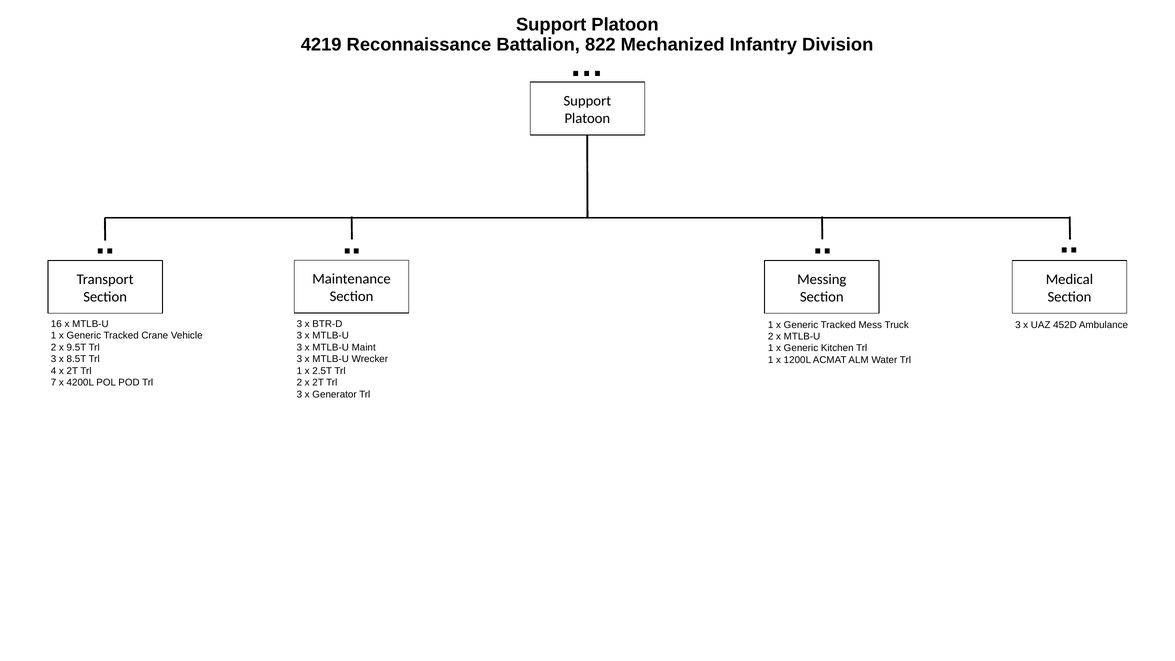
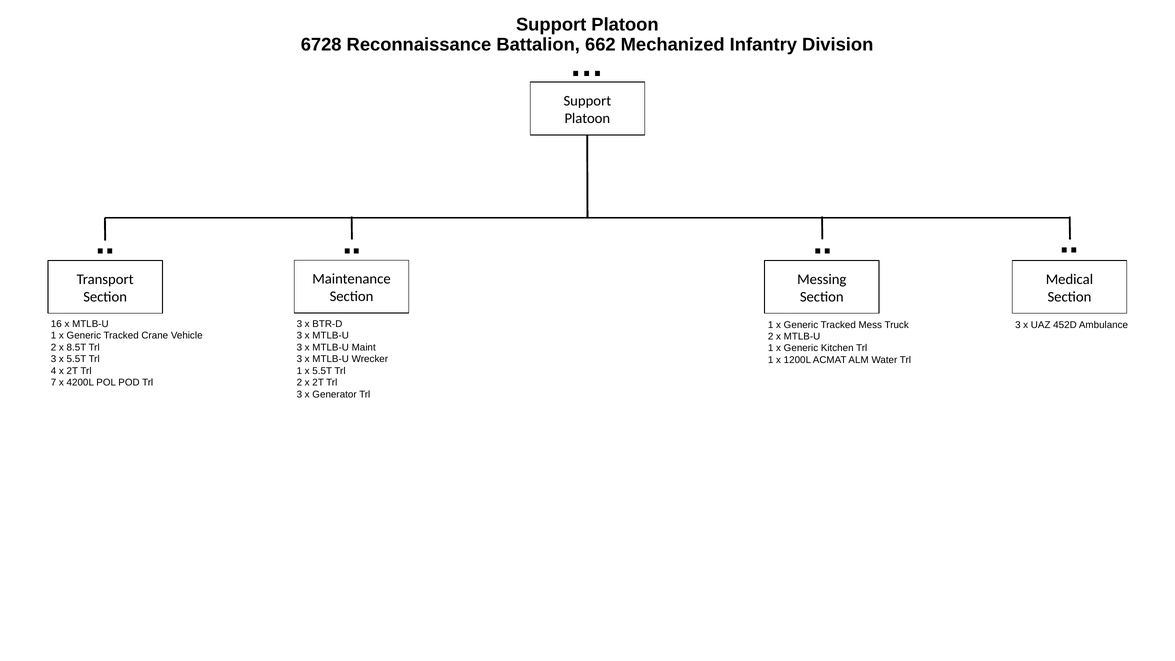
4219: 4219 -> 6728 (321, 44)
822: 822 -> 662 (600, 44)
9.5T: 9.5T -> 8.5T (76, 347)
3 x 8.5T: 8.5T -> 5.5T (76, 359)
1 x 2.5T: 2.5T -> 5.5T (322, 371)
